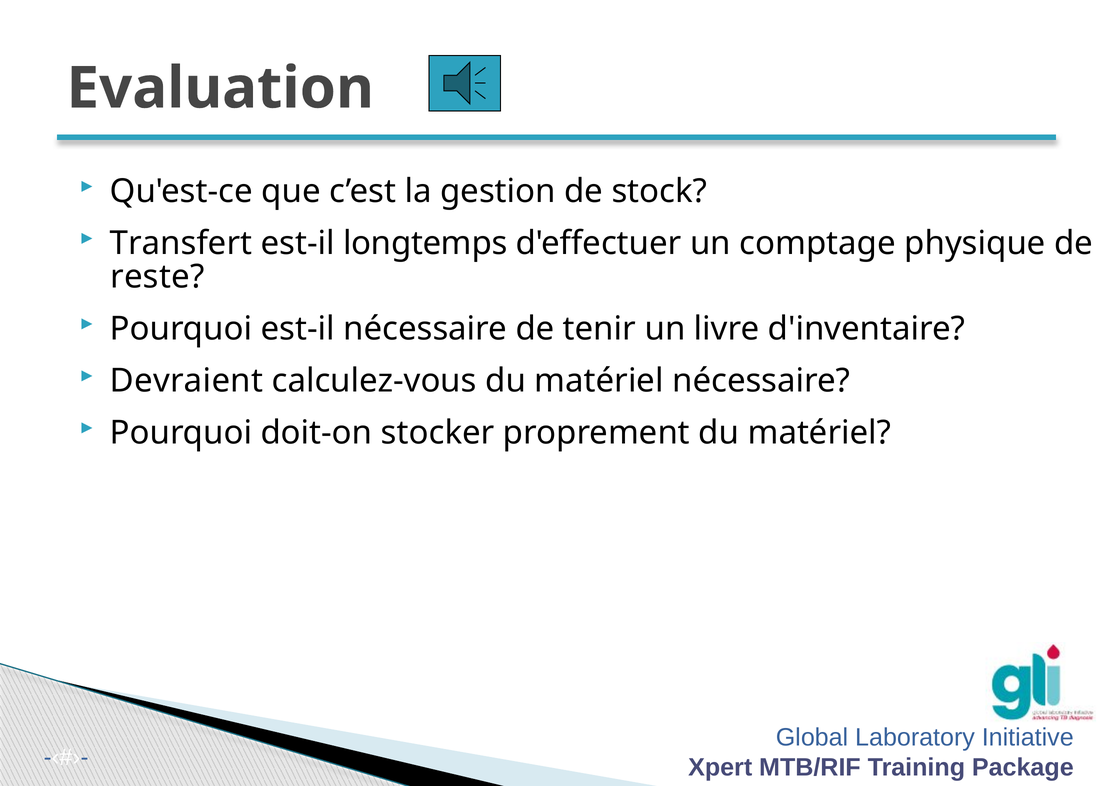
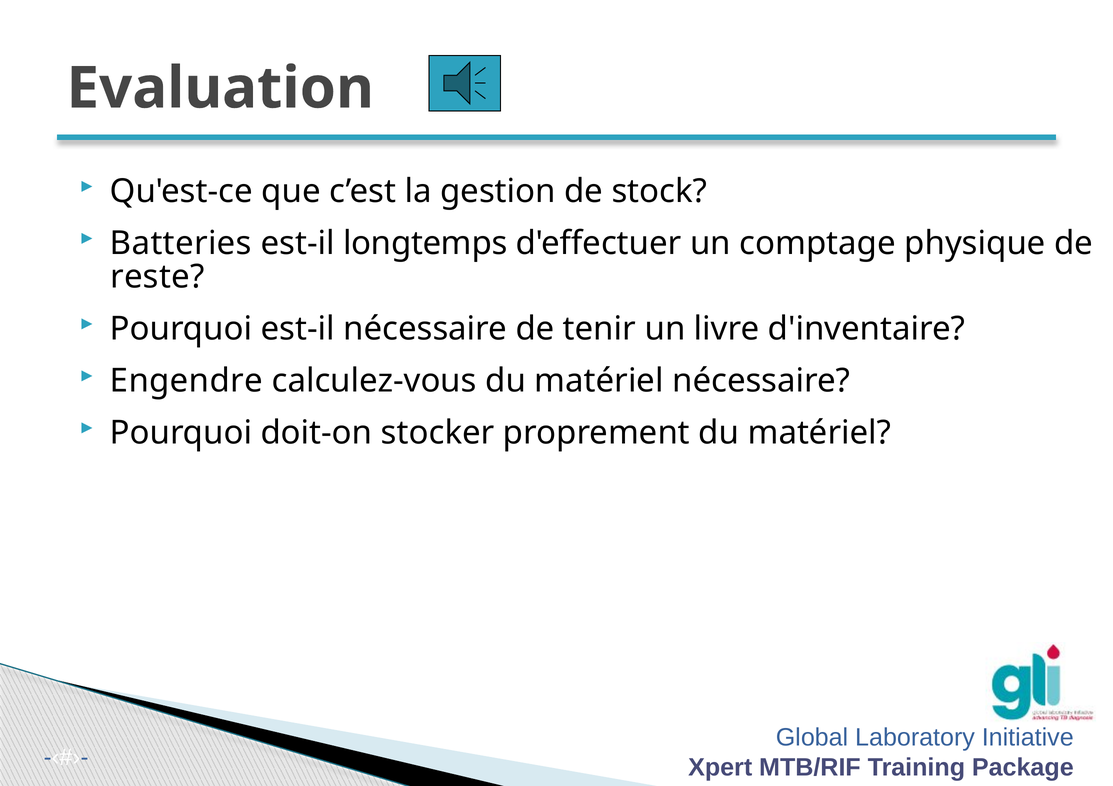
Transfert: Transfert -> Batteries (181, 243)
Devraient: Devraient -> Engendre (186, 380)
